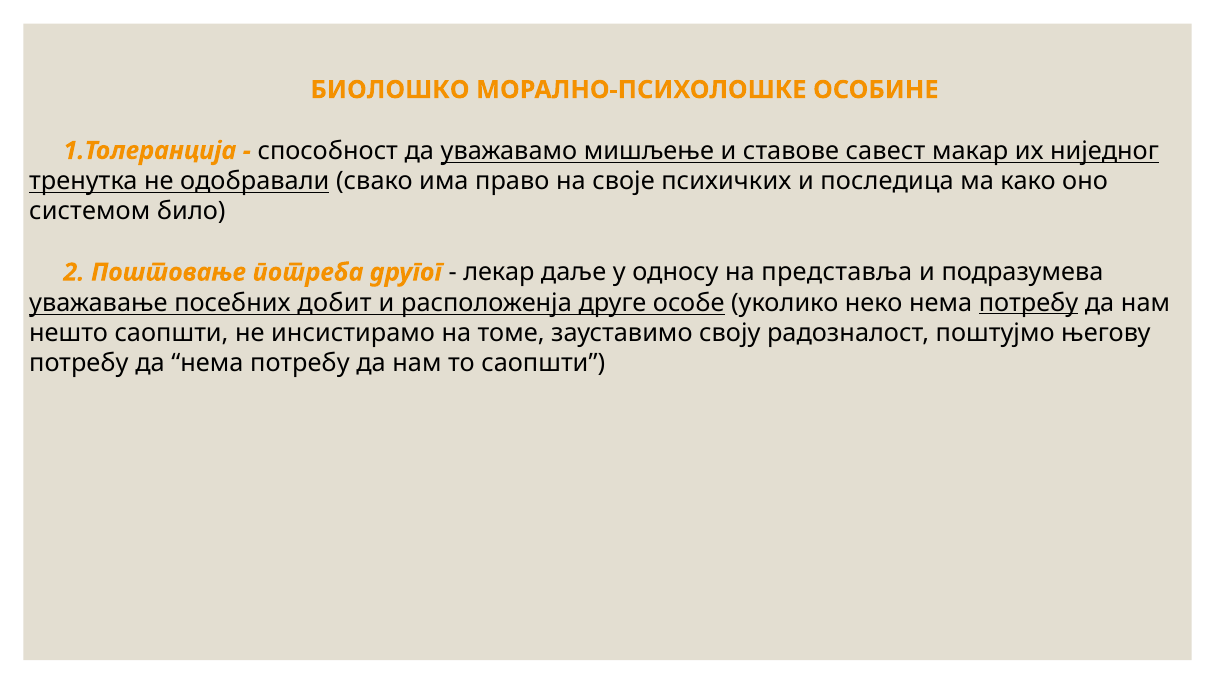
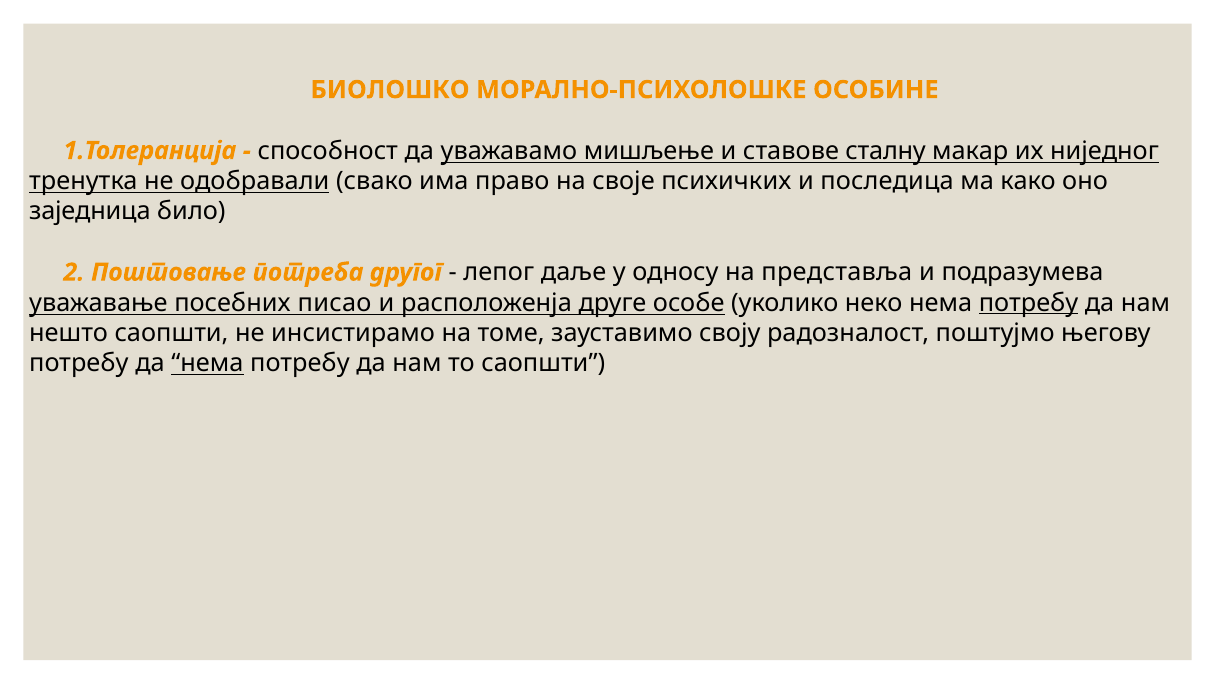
савест: савест -> сталну (886, 151)
системом: системом -> заједница (90, 211)
лекар: лекар -> лепог (499, 272)
добит: добит -> писао (335, 302)
нема underline: none -> present (207, 363)
